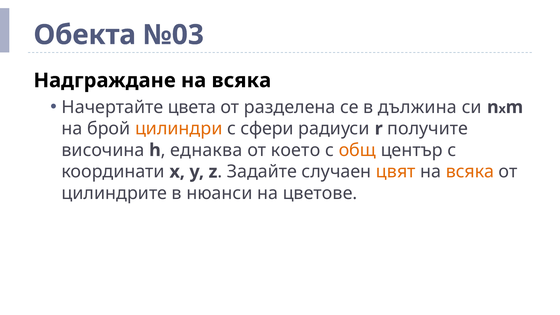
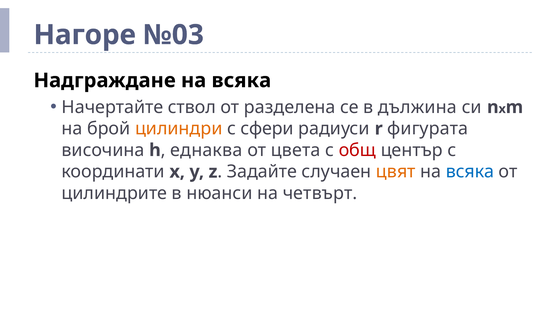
Обекта: Обекта -> Нагоре (85, 35)
цвета: цвета -> ствол (192, 107)
получите: получите -> фигурата (428, 129)
което: което -> цвета (296, 150)
общ colour: orange -> red (357, 150)
всяка colour: orange -> blue (470, 172)
цветове: цветове -> четвърт (320, 193)
